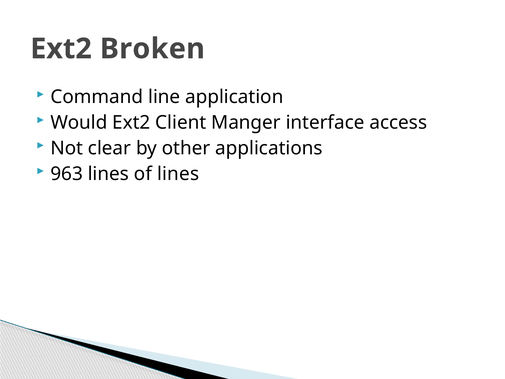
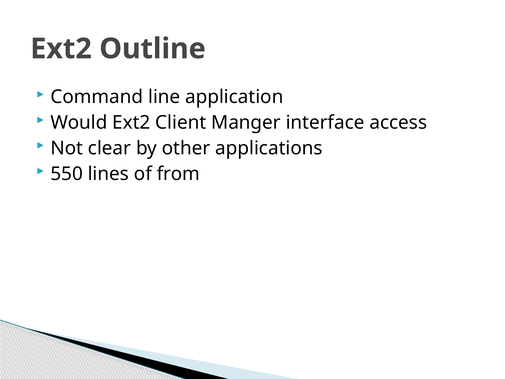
Broken: Broken -> Outline (153, 49)
963: 963 -> 550 (67, 174)
of lines: lines -> from (178, 174)
